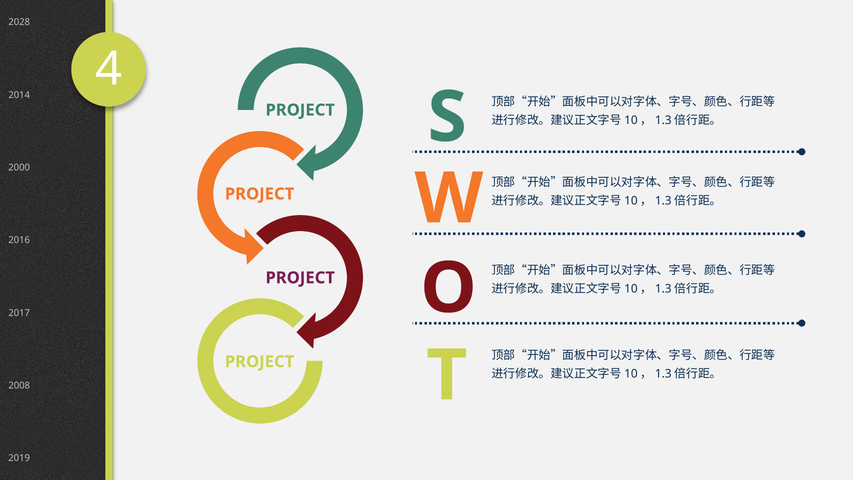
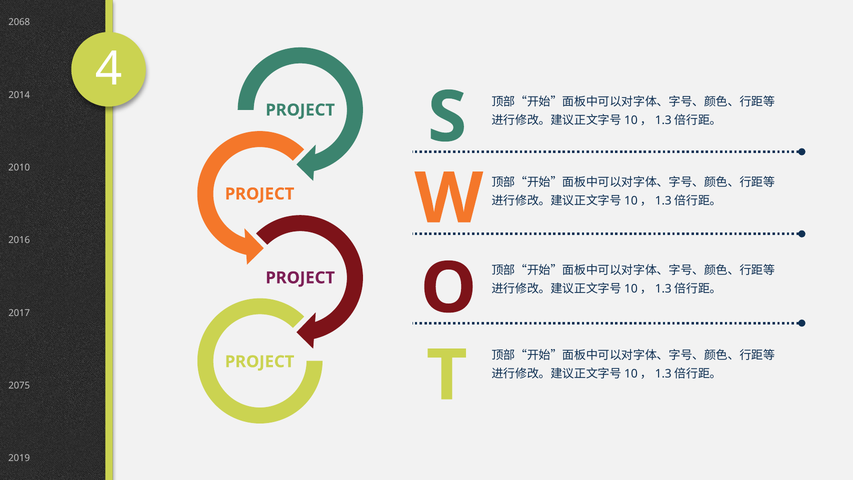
2028: 2028 -> 2068 (19, 22)
2000: 2000 -> 2010 (19, 168)
2008: 2008 -> 2075 (19, 385)
